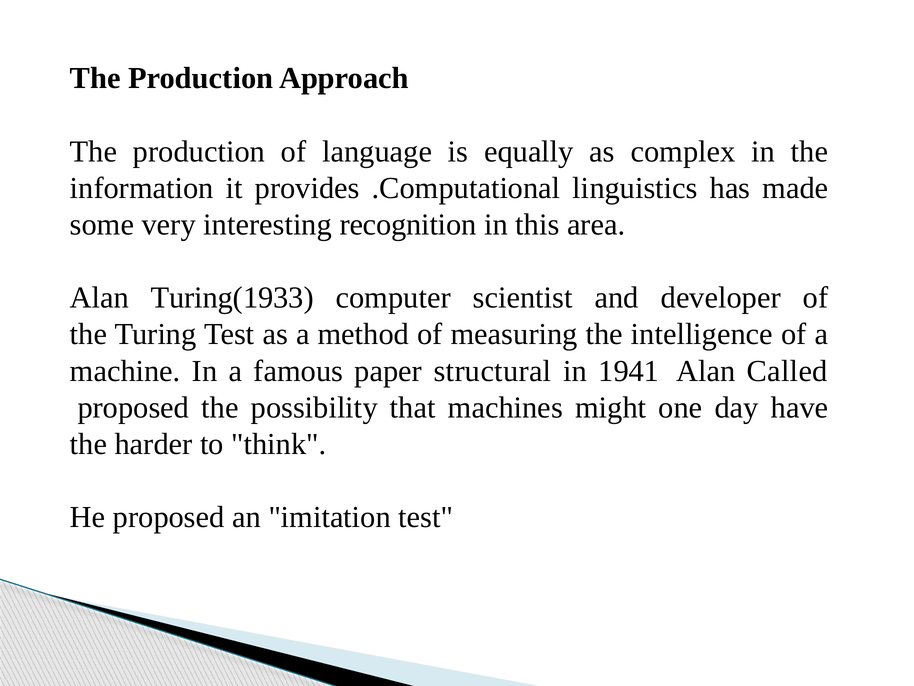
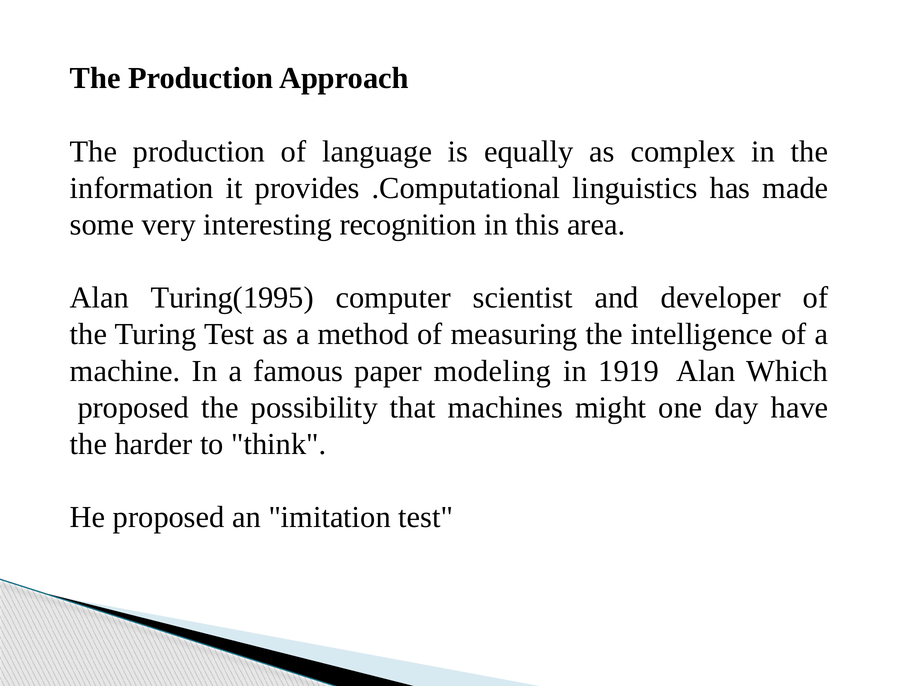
Turing(1933: Turing(1933 -> Turing(1995 (232, 298)
structural: structural -> modeling (492, 371)
1941: 1941 -> 1919 (629, 371)
Called: Called -> Which (787, 371)
